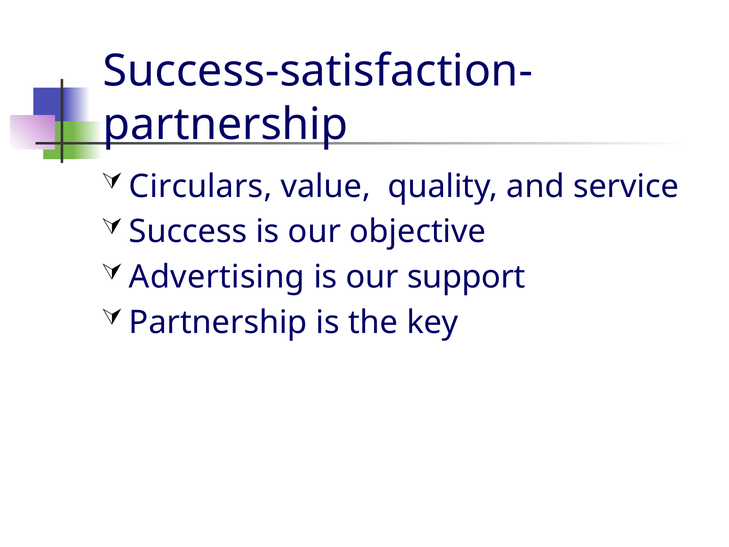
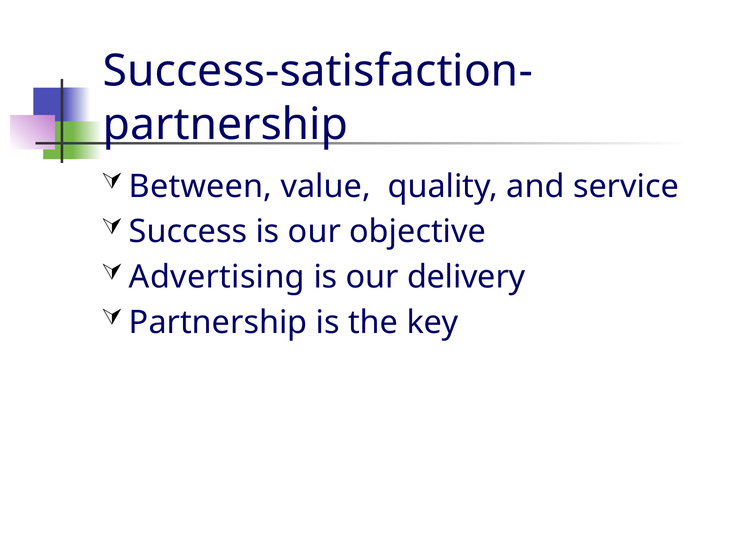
Circulars: Circulars -> Between (201, 186)
support: support -> delivery (466, 277)
